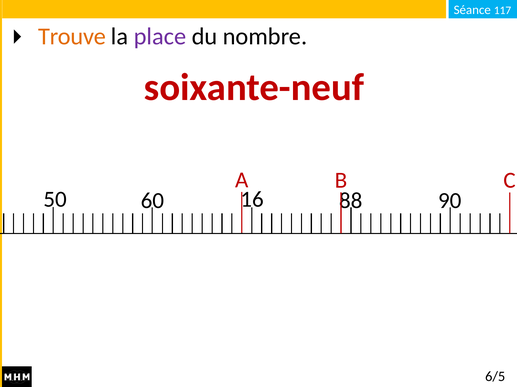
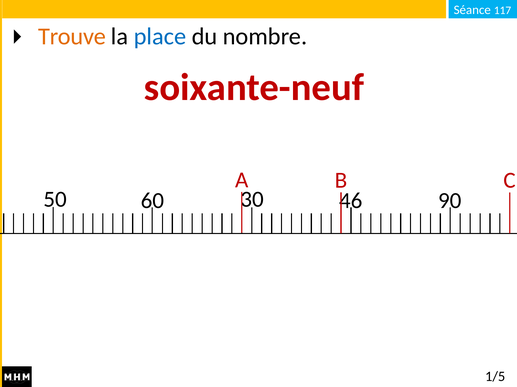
place colour: purple -> blue (160, 36)
16: 16 -> 30 (252, 200)
88: 88 -> 46 (351, 201)
6/5: 6/5 -> 1/5 (495, 377)
